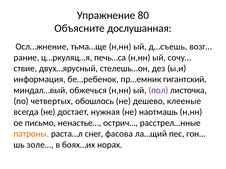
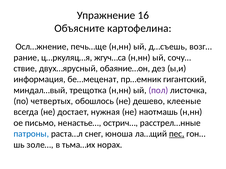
80: 80 -> 16 (143, 15)
дослушанная: дослушанная -> картофелина (139, 28)
тьма…ще: тьма…ще -> печь…ще (89, 47)
печь…са: печь…са -> жгуч…са (110, 58)
стелешь…он: стелешь…он -> обаяние…он (125, 69)
бе…ребенок: бе…ребенок -> бе…меценат (93, 80)
обжечься: обжечься -> трещотка (88, 90)
патроны colour: orange -> blue (31, 134)
фасова: фасова -> юноша (119, 134)
пес underline: none -> present (177, 134)
боях…их: боях…их -> тьма…их (79, 145)
